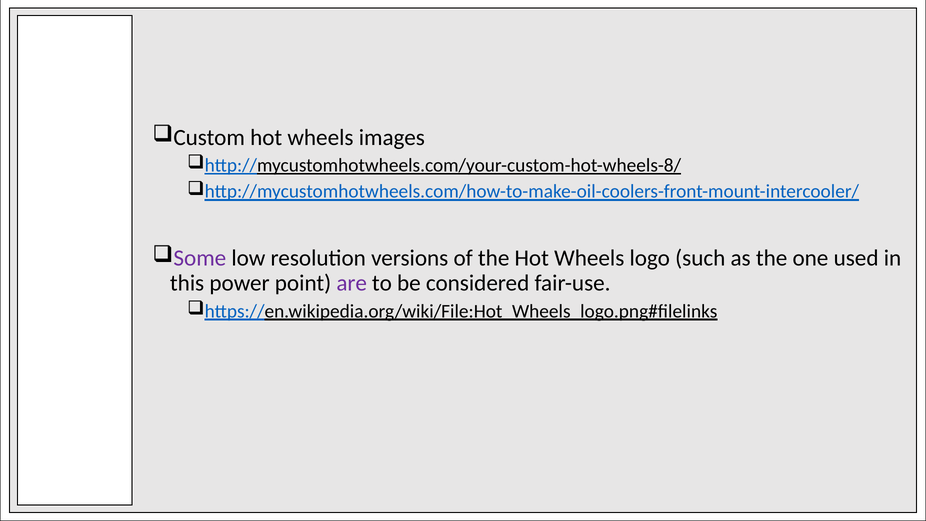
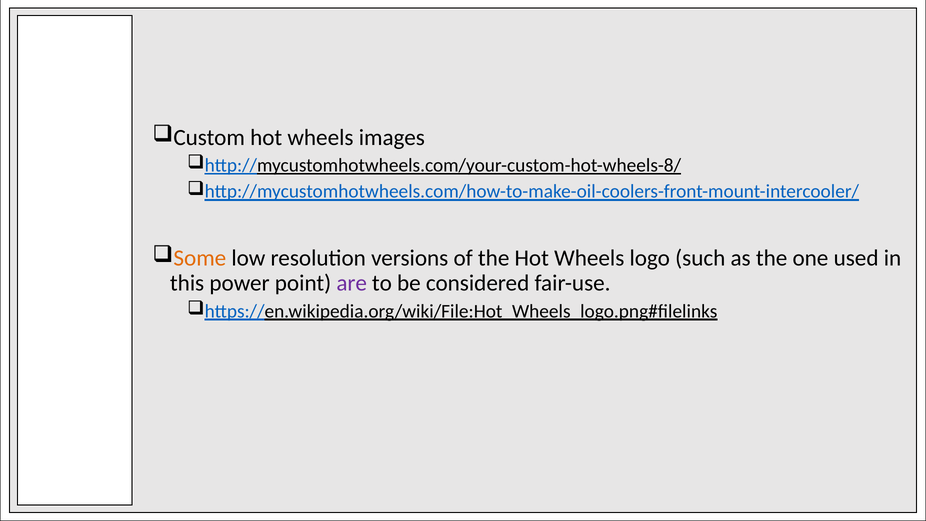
Some colour: purple -> orange (200, 258)
